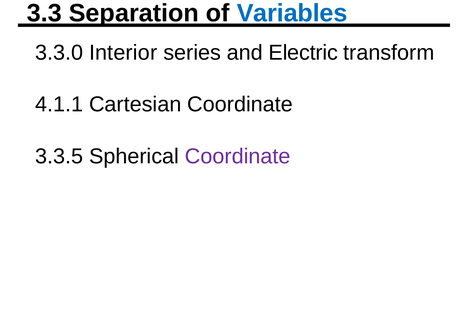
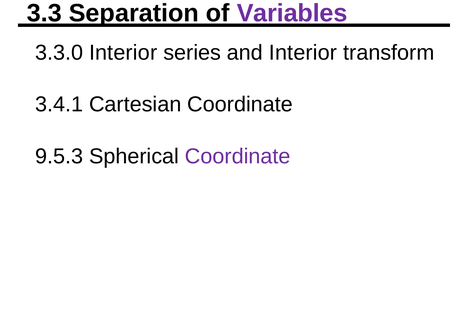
Variables colour: blue -> purple (292, 13)
and Electric: Electric -> Interior (303, 53)
4.1.1: 4.1.1 -> 3.4.1 (59, 104)
3.3.5: 3.3.5 -> 9.5.3 (59, 156)
